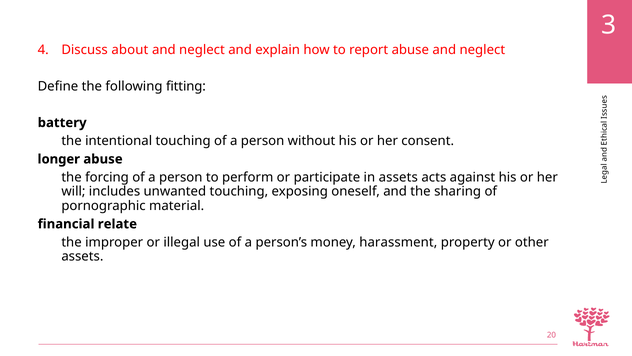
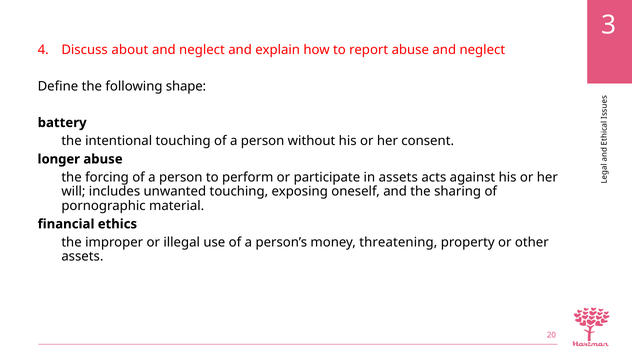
fitting: fitting -> shape (186, 86)
relate: relate -> ethics (117, 224)
harassment: harassment -> threatening (398, 242)
